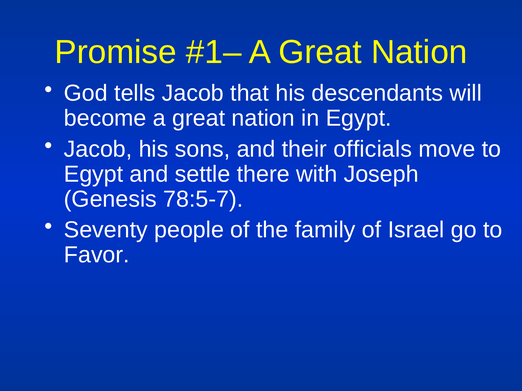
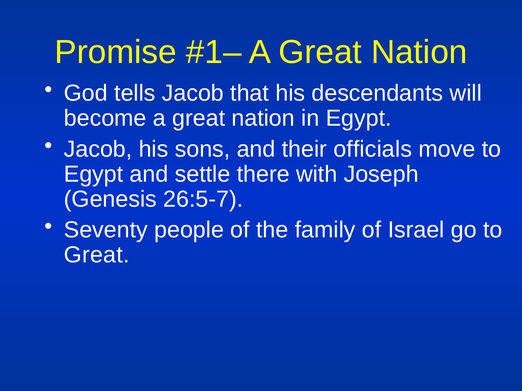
78:5-7: 78:5-7 -> 26:5-7 (203, 199)
Favor: Favor -> Great (97, 255)
